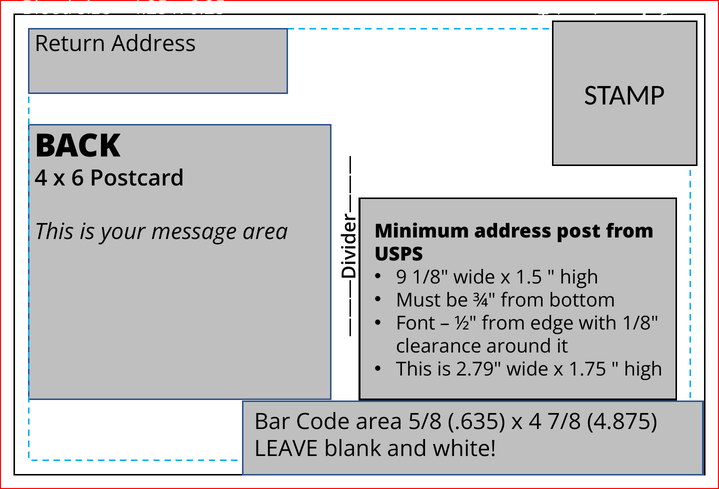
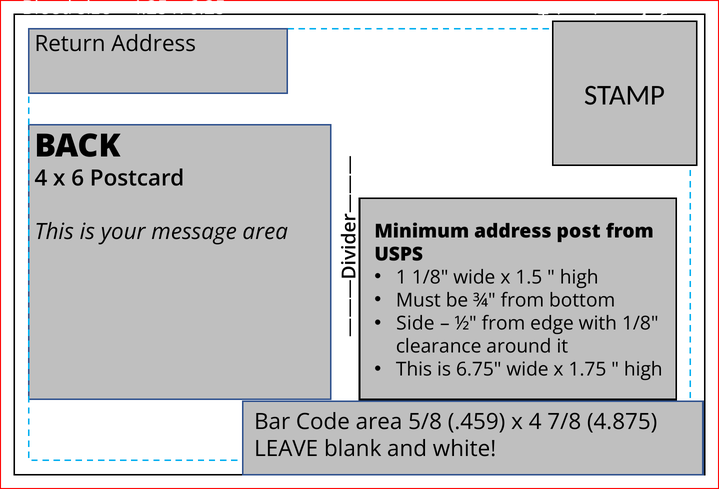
9: 9 -> 1 (401, 277)
Font: Font -> Side (415, 323)
2.79: 2.79 -> 6.75 (479, 369)
.635: .635 -> .459 (477, 422)
